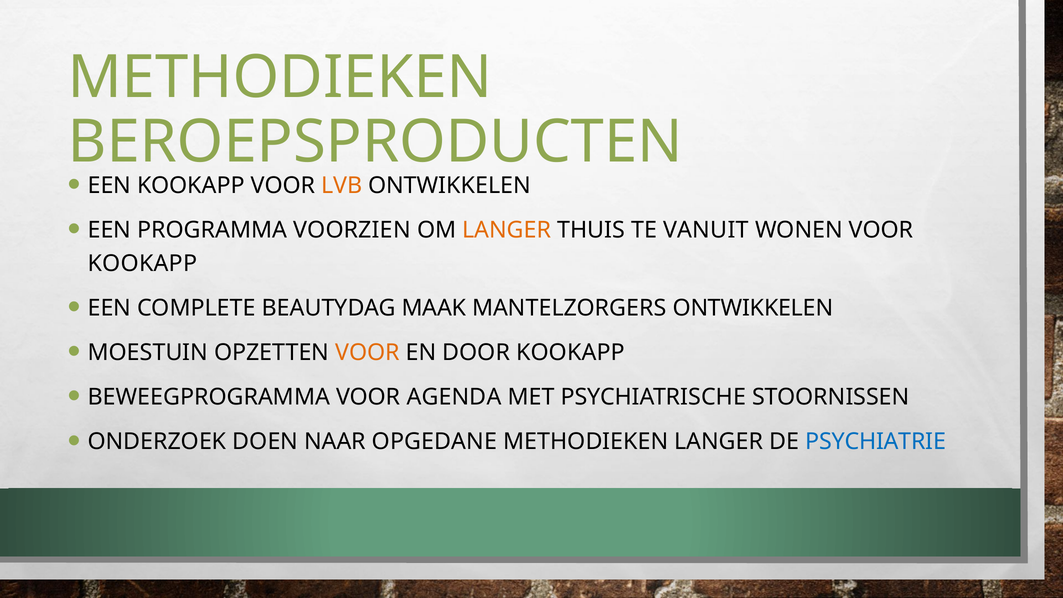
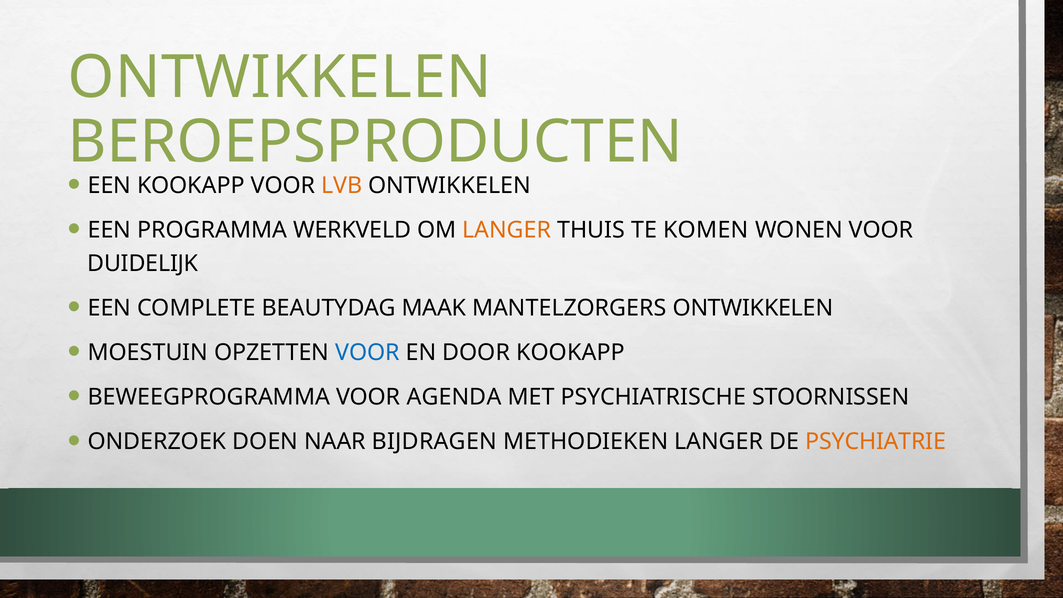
METHODIEKEN: METHODIEKEN -> ONTWIKKELEN (280, 77)
VOORZIEN: VOORZIEN -> WERKVELD (352, 230)
VANUIT: VANUIT -> KOMEN (706, 230)
KOOKAPP: KOOKAPP -> DUIDELIJK (143, 263)
VOOR colour: orange -> blue (367, 352)
OPGEDANE: OPGEDANE -> BIJDRAGEN (434, 441)
PSYCHIATRIE colour: blue -> orange (876, 441)
